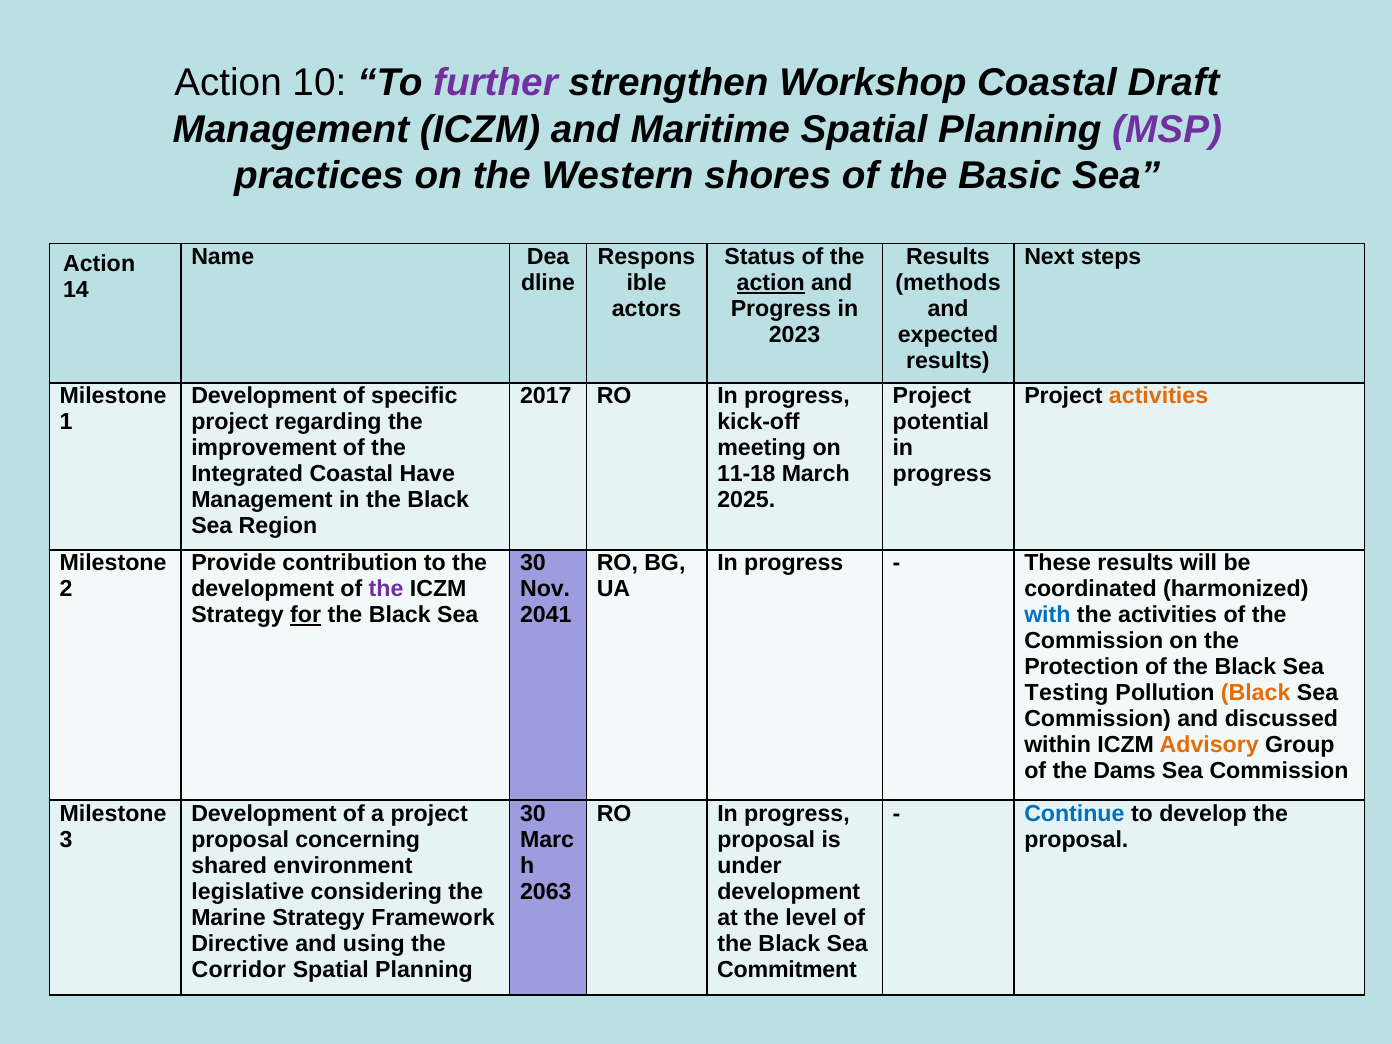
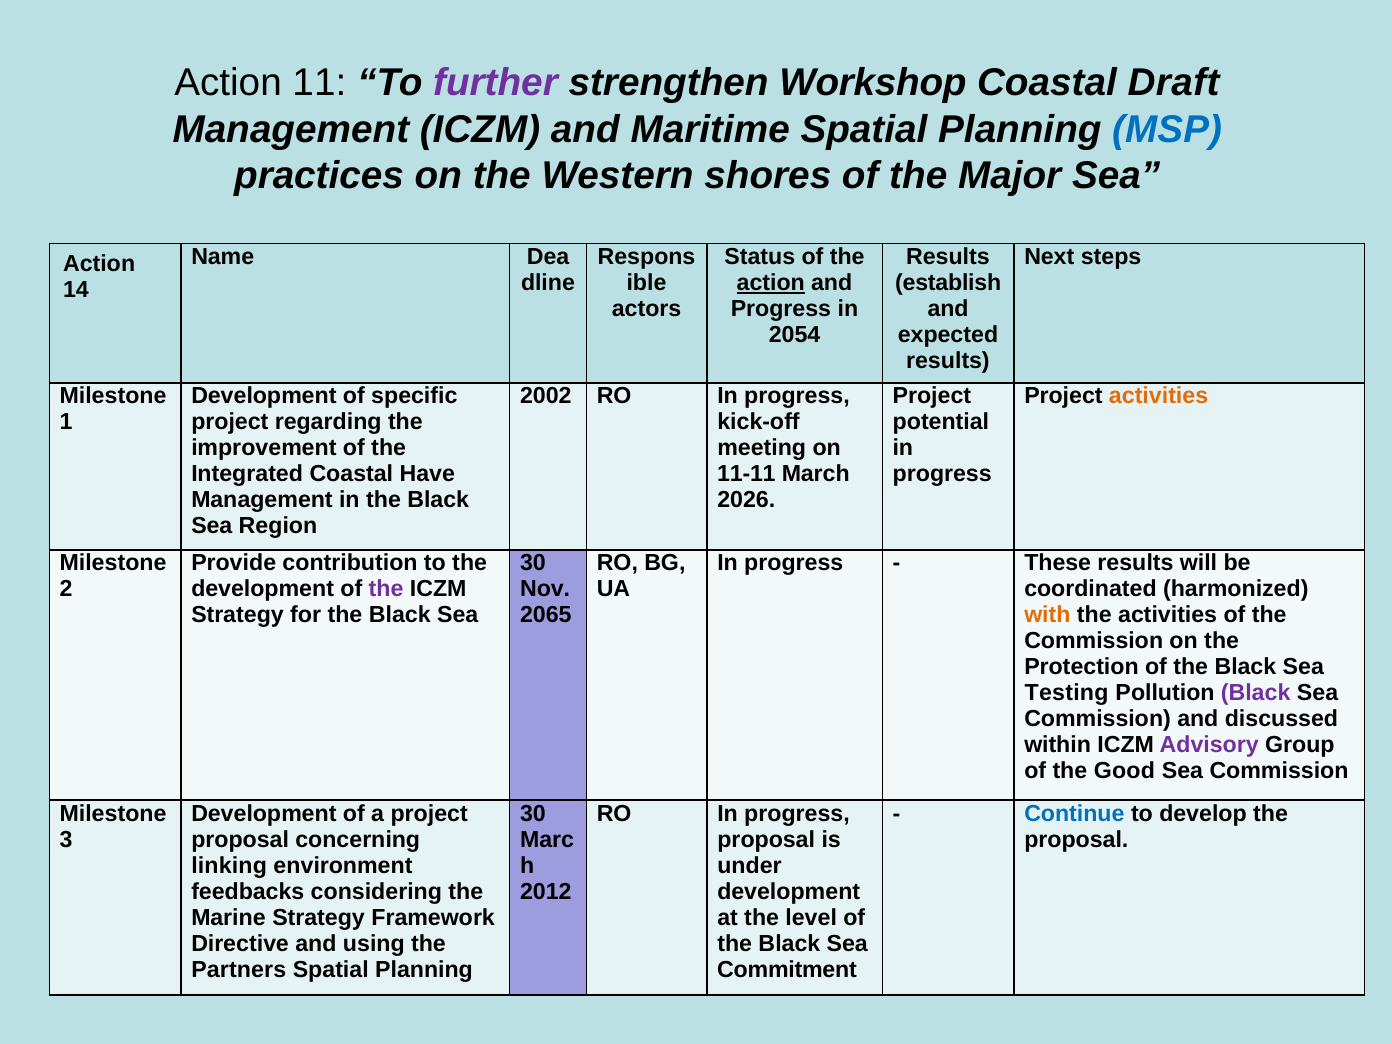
10: 10 -> 11 (319, 83)
MSP colour: purple -> blue (1167, 129)
Basic: Basic -> Major (1010, 176)
methods: methods -> establish (948, 283)
2023: 2023 -> 2054 (795, 335)
2017: 2017 -> 2002 (546, 396)
11-18: 11-18 -> 11-11 (746, 474)
2025: 2025 -> 2026 (746, 500)
for underline: present -> none (306, 615)
2041: 2041 -> 2065 (546, 615)
with colour: blue -> orange (1047, 615)
Black colour: orange -> purple (1256, 693)
Advisory colour: orange -> purple (1209, 745)
Dams: Dams -> Good (1124, 771)
shared: shared -> linking (229, 866)
legislative: legislative -> feedbacks (248, 892)
2063: 2063 -> 2012 (546, 892)
Corridor: Corridor -> Partners (239, 970)
